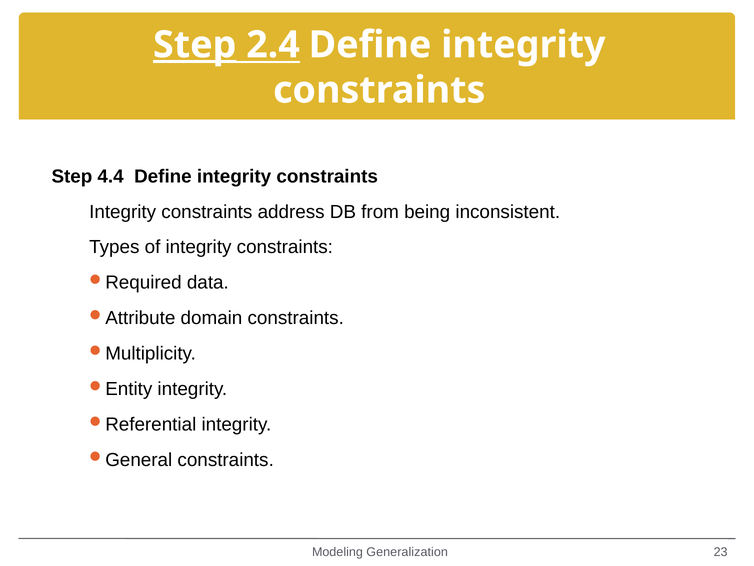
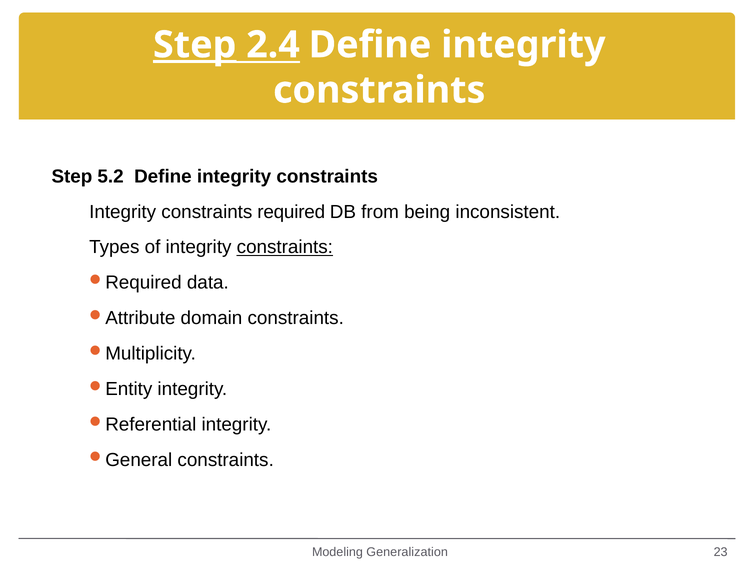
4.4: 4.4 -> 5.2 (111, 176)
address: address -> required (291, 212)
constraints underline: none -> present (285, 247)
